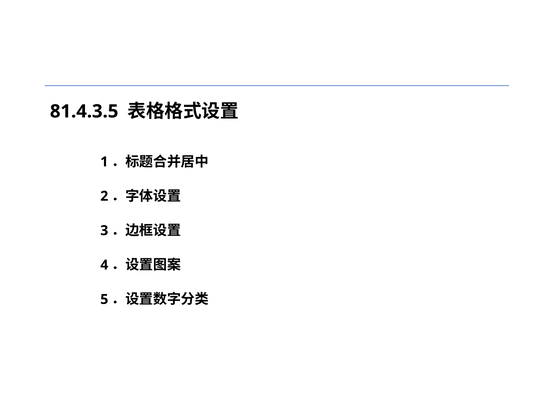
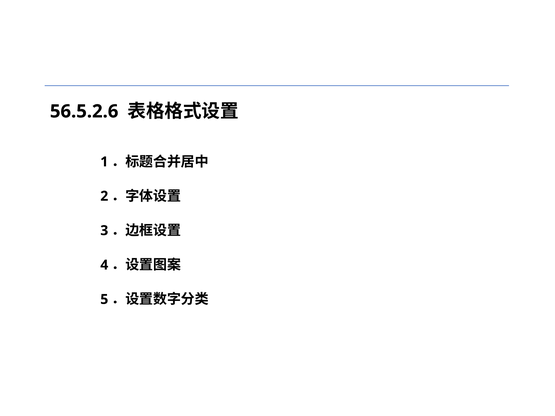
81.4.3.5: 81.4.3.5 -> 56.5.2.6 (84, 111)
